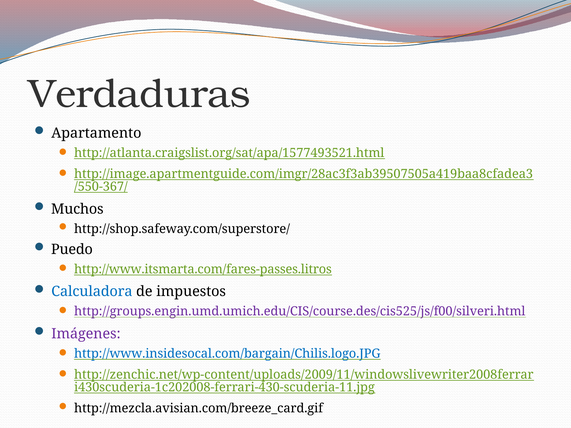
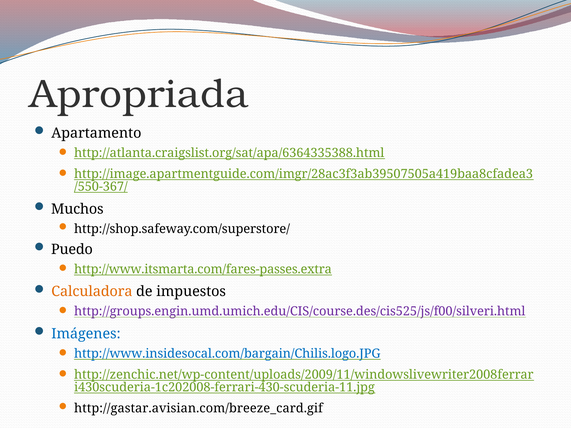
Verdaduras: Verdaduras -> Apropriada (139, 94)
http://atlanta.craigslist.org/sat/apa/1577493521.html: http://atlanta.craigslist.org/sat/apa/1577493521.html -> http://atlanta.craigslist.org/sat/apa/6364335388.html (229, 153)
http://www.itsmarta.com/fares-passes.litros: http://www.itsmarta.com/fares-passes.litros -> http://www.itsmarta.com/fares-passes.extra (203, 269)
Calculadora colour: blue -> orange (92, 292)
Imágenes colour: purple -> blue (86, 334)
http://mezcla.avisian.com/breeze_card.gif: http://mezcla.avisian.com/breeze_card.gif -> http://gastar.avisian.com/breeze_card.gif (198, 409)
